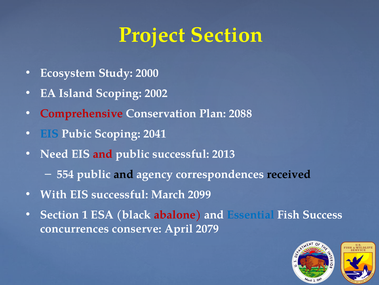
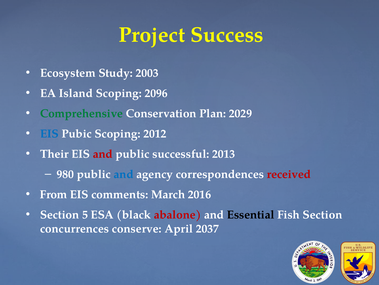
Project Section: Section -> Success (227, 35)
2000: 2000 -> 2003 (147, 73)
2002: 2002 -> 2096 (156, 93)
Comprehensive colour: red -> green (82, 113)
2088: 2088 -> 2029 (240, 113)
2041: 2041 -> 2012 (155, 133)
Need: Need -> Their (54, 154)
554: 554 -> 980 (65, 174)
and colour: black -> blue (124, 174)
received colour: black -> red (289, 174)
With: With -> From (54, 194)
EIS successful: successful -> comments (120, 194)
2099: 2099 -> 2016 (199, 194)
1: 1 -> 5 (85, 214)
Essential colour: blue -> black (251, 214)
Fish Success: Success -> Section (323, 214)
2079: 2079 -> 2037 (207, 228)
